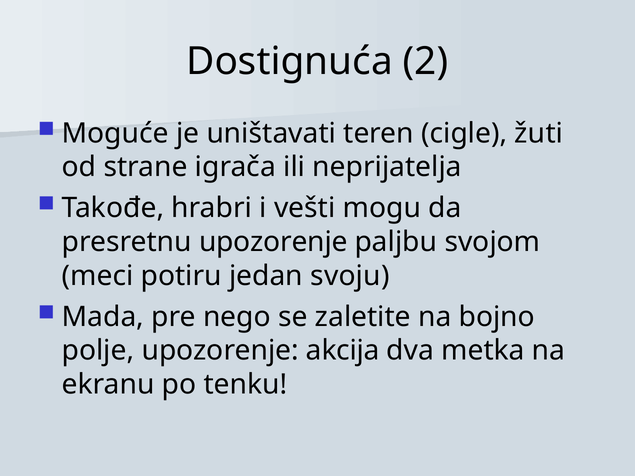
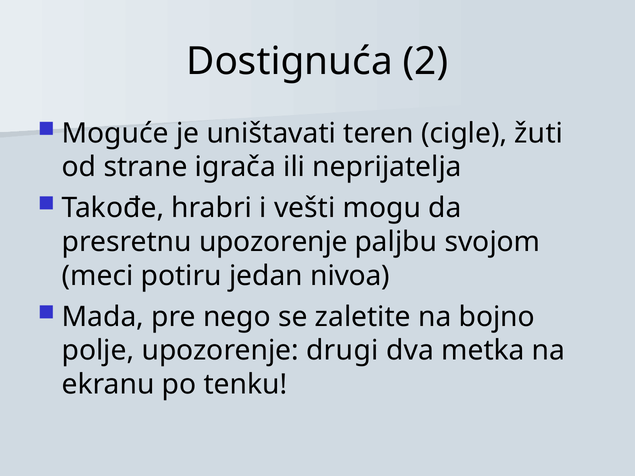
svoju: svoju -> nivoa (350, 276)
akcija: akcija -> drugi (342, 351)
